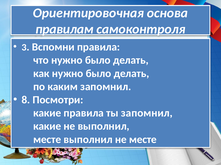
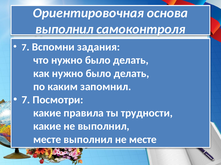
правилам: правилам -> выполнил (64, 29)
3: 3 -> 7 (24, 48)
Вспомни правила: правила -> задания (99, 47)
8: 8 -> 7 (26, 100)
ты запомнил: запомнил -> трудности (147, 113)
